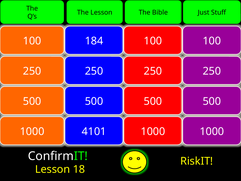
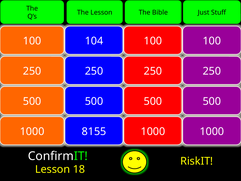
184: 184 -> 104 (94, 41)
4101: 4101 -> 8155 (94, 131)
